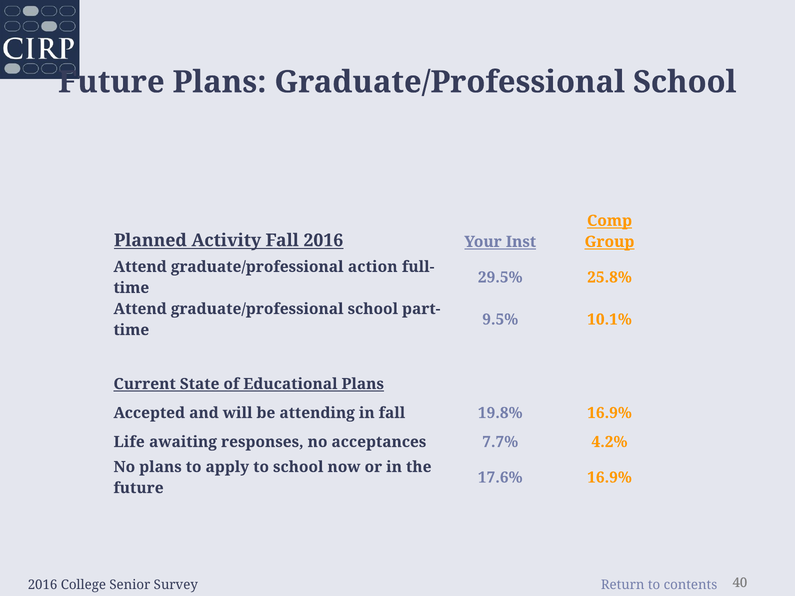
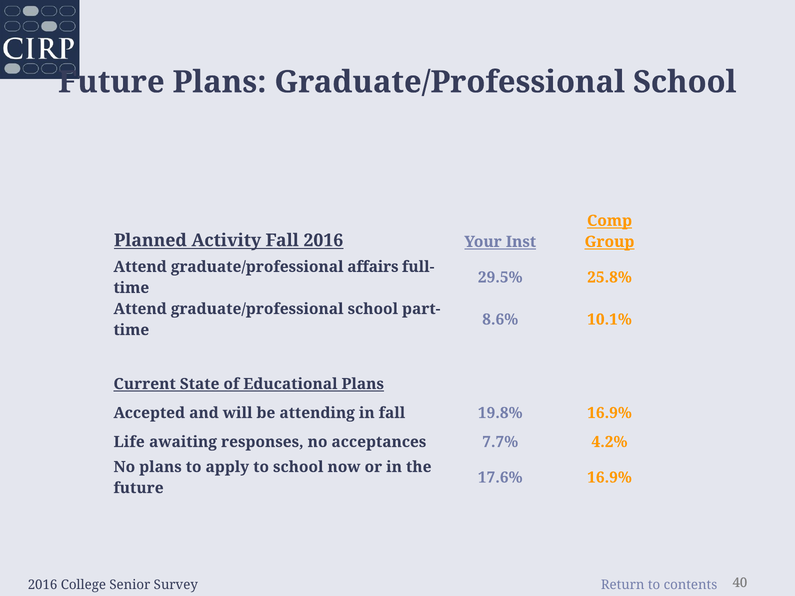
action: action -> affairs (373, 267)
9.5%: 9.5% -> 8.6% (500, 320)
